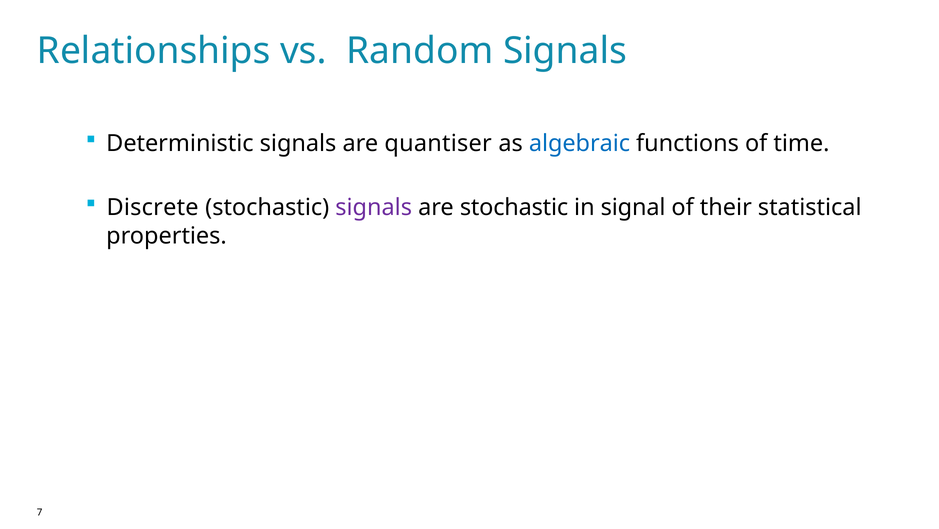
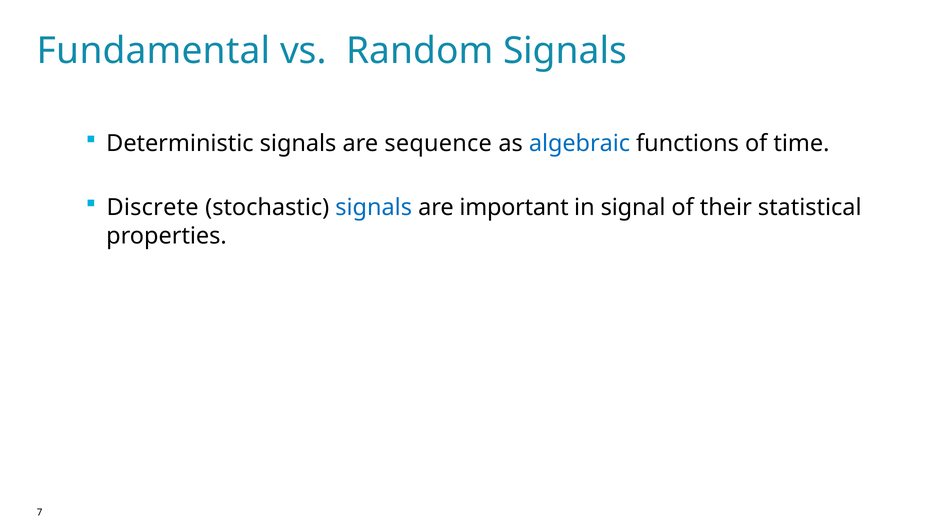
Relationships: Relationships -> Fundamental (154, 51)
quantiser: quantiser -> sequence (438, 143)
signals colour: purple -> blue (374, 207)
are stochastic: stochastic -> important (514, 207)
